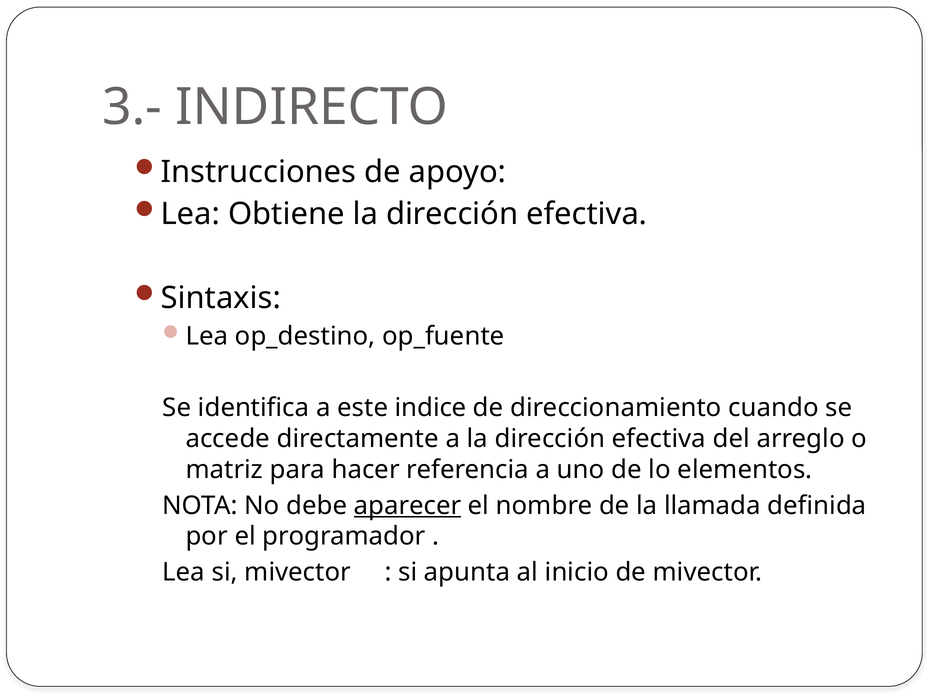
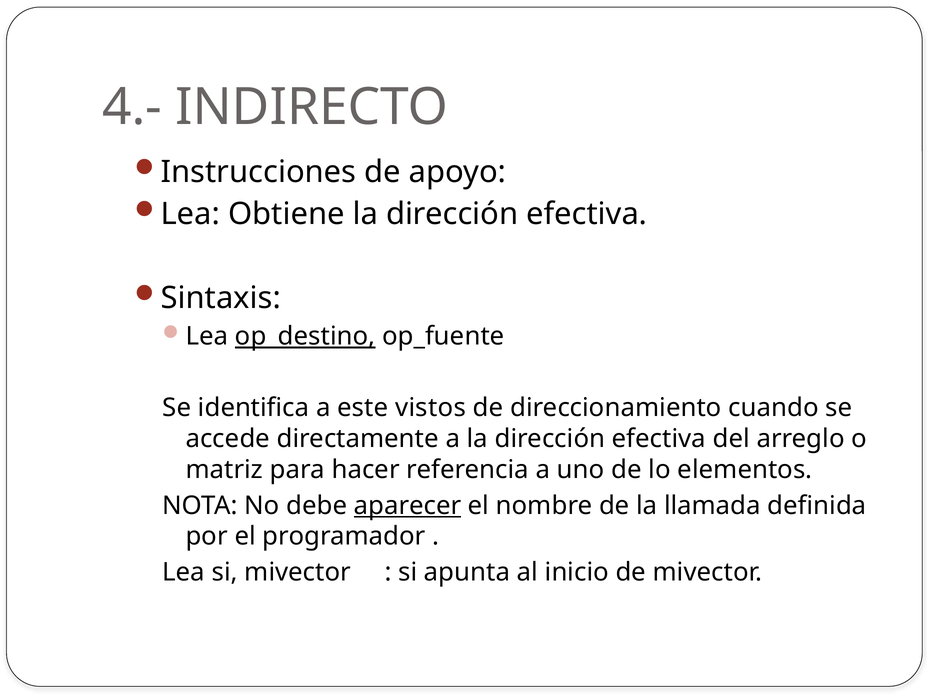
3.-: 3.- -> 4.- (132, 107)
op_destino underline: none -> present (305, 337)
indice: indice -> vistos (431, 408)
